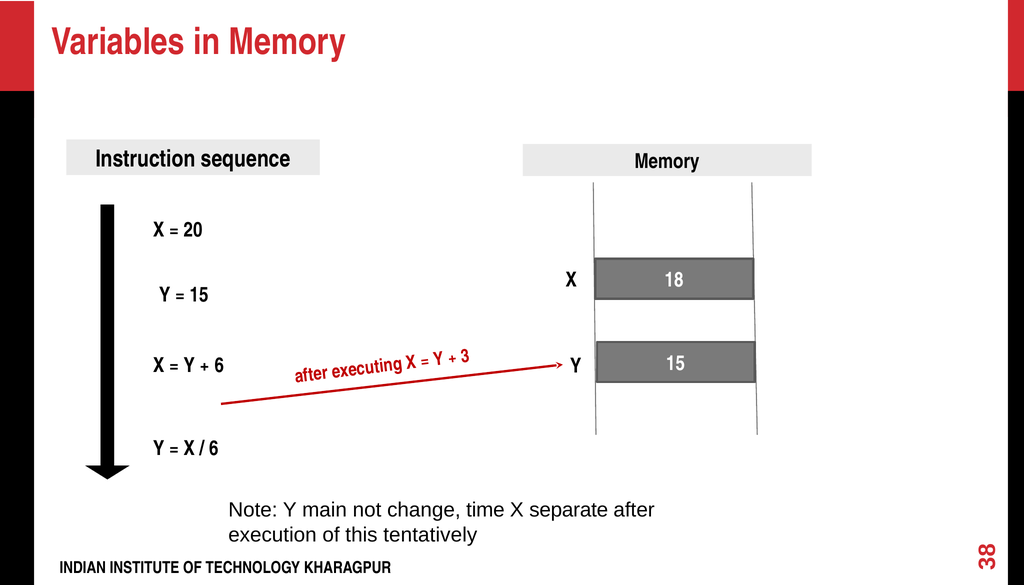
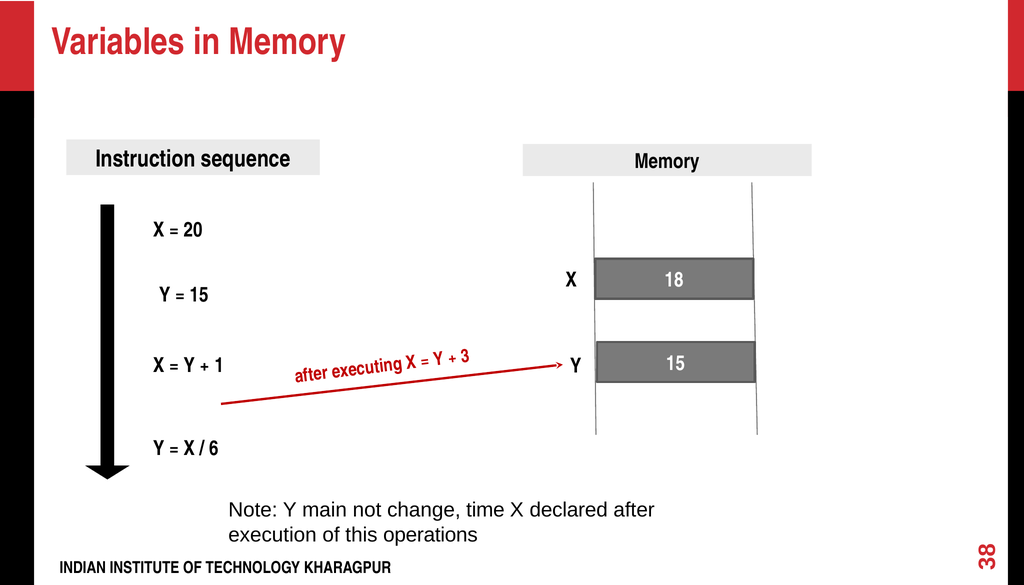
6: 6 -> 1 (219, 366)
separate: separate -> declared (569, 510)
tentatively: tentatively -> operations (430, 535)
